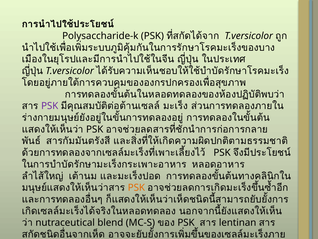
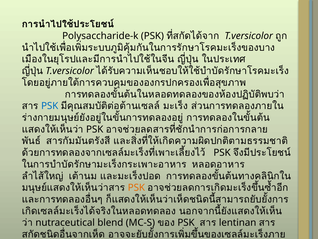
PSK colour: purple -> blue (50, 106)
